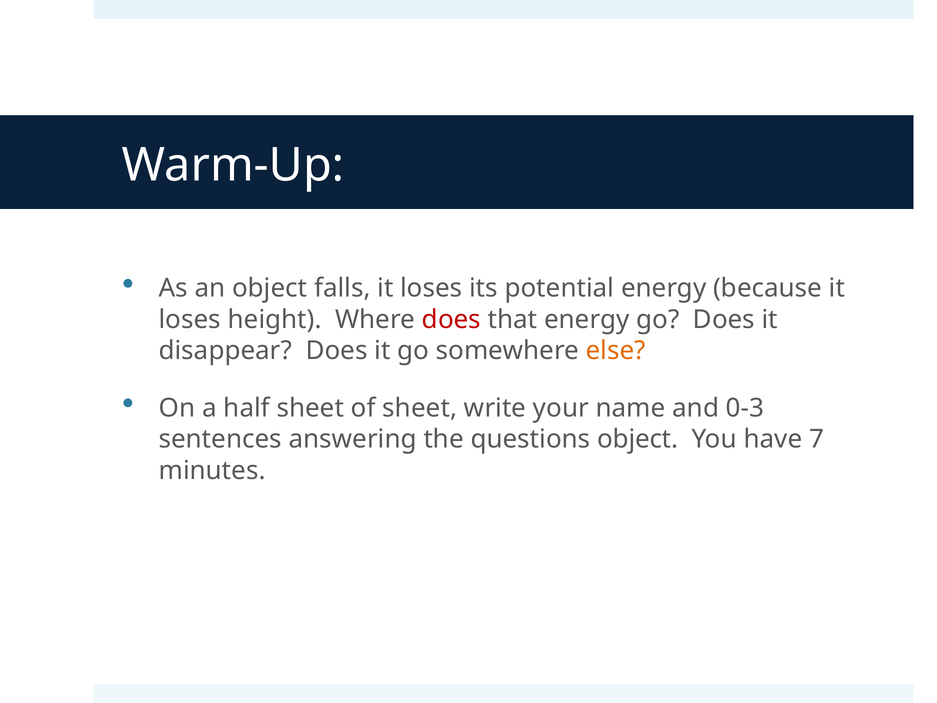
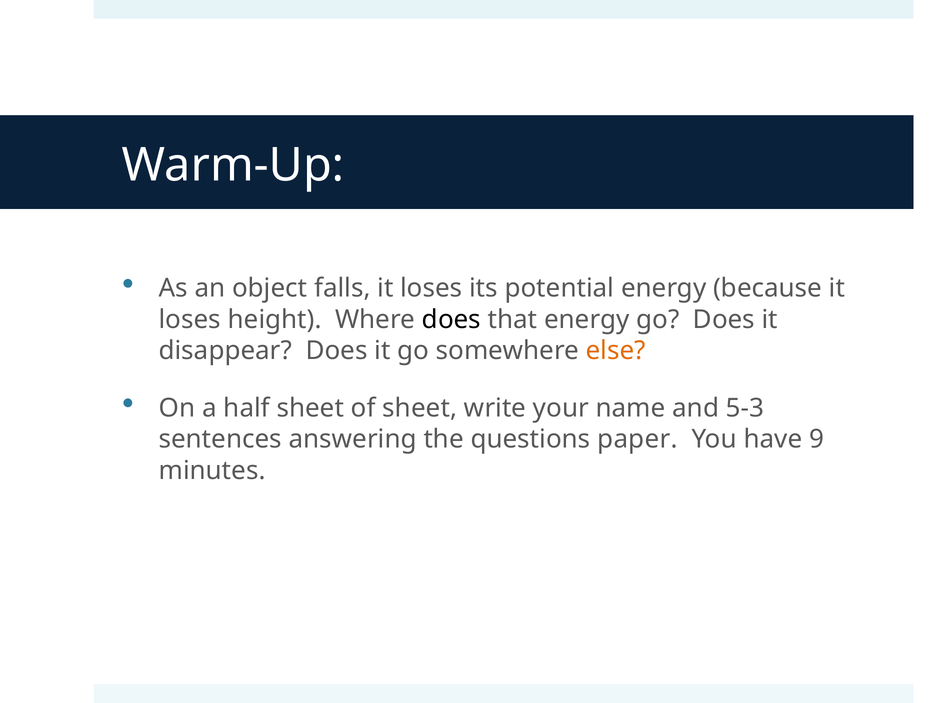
does colour: red -> black (451, 319)
0-3: 0-3 -> 5-3 (745, 408)
questions object: object -> paper (637, 439)
7: 7 -> 9 (817, 439)
